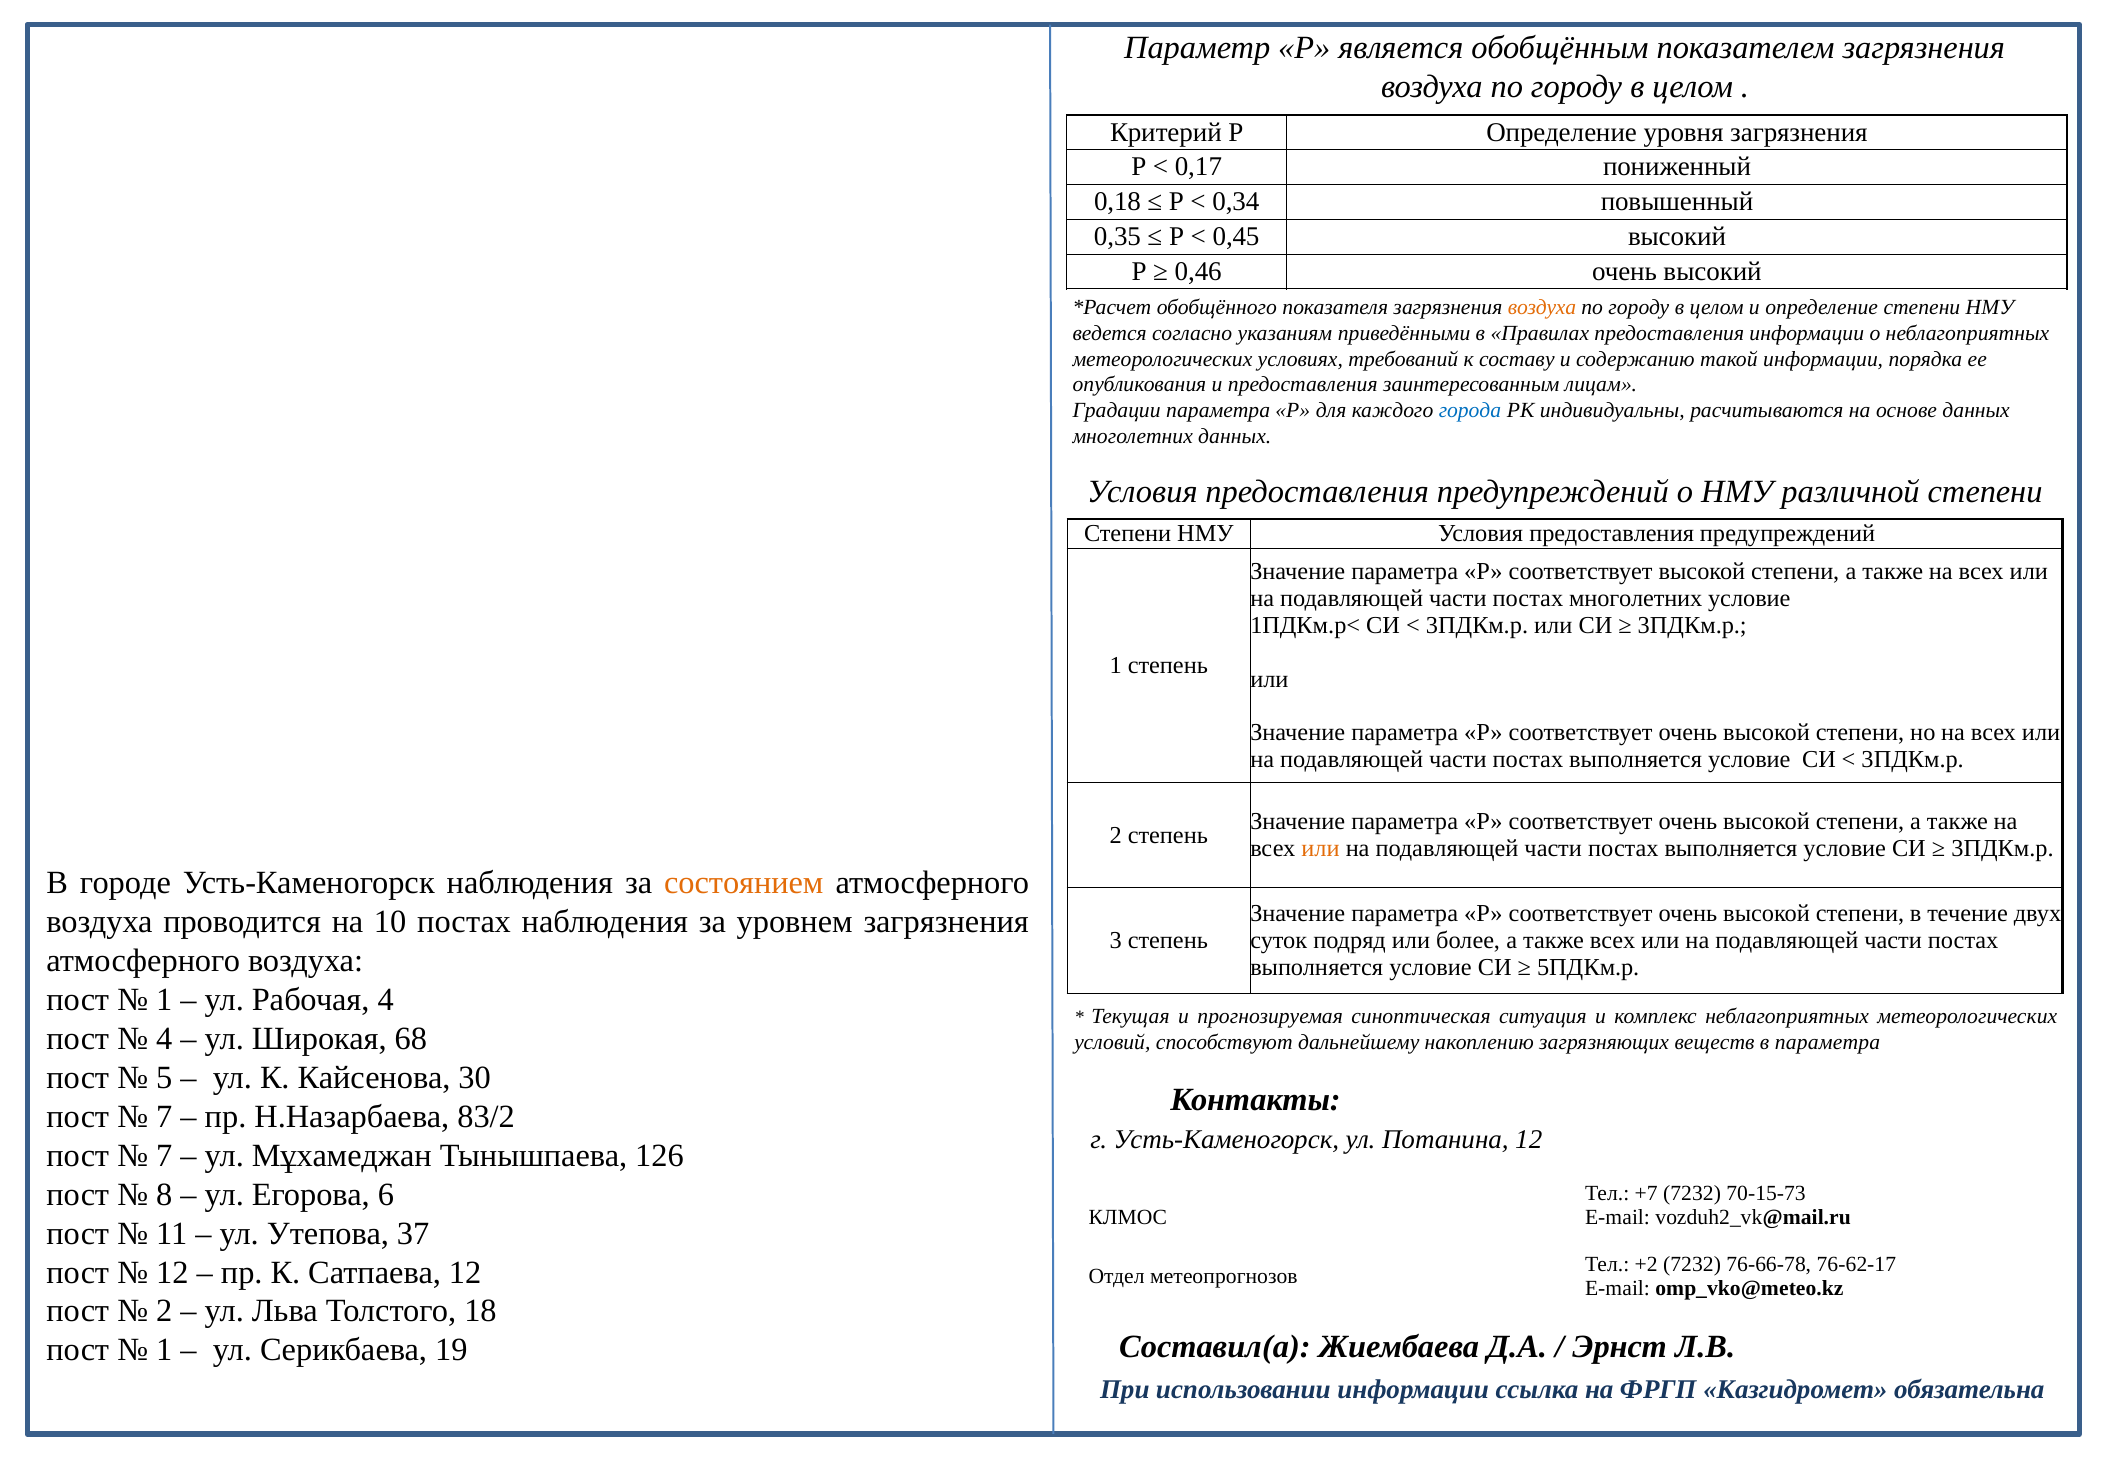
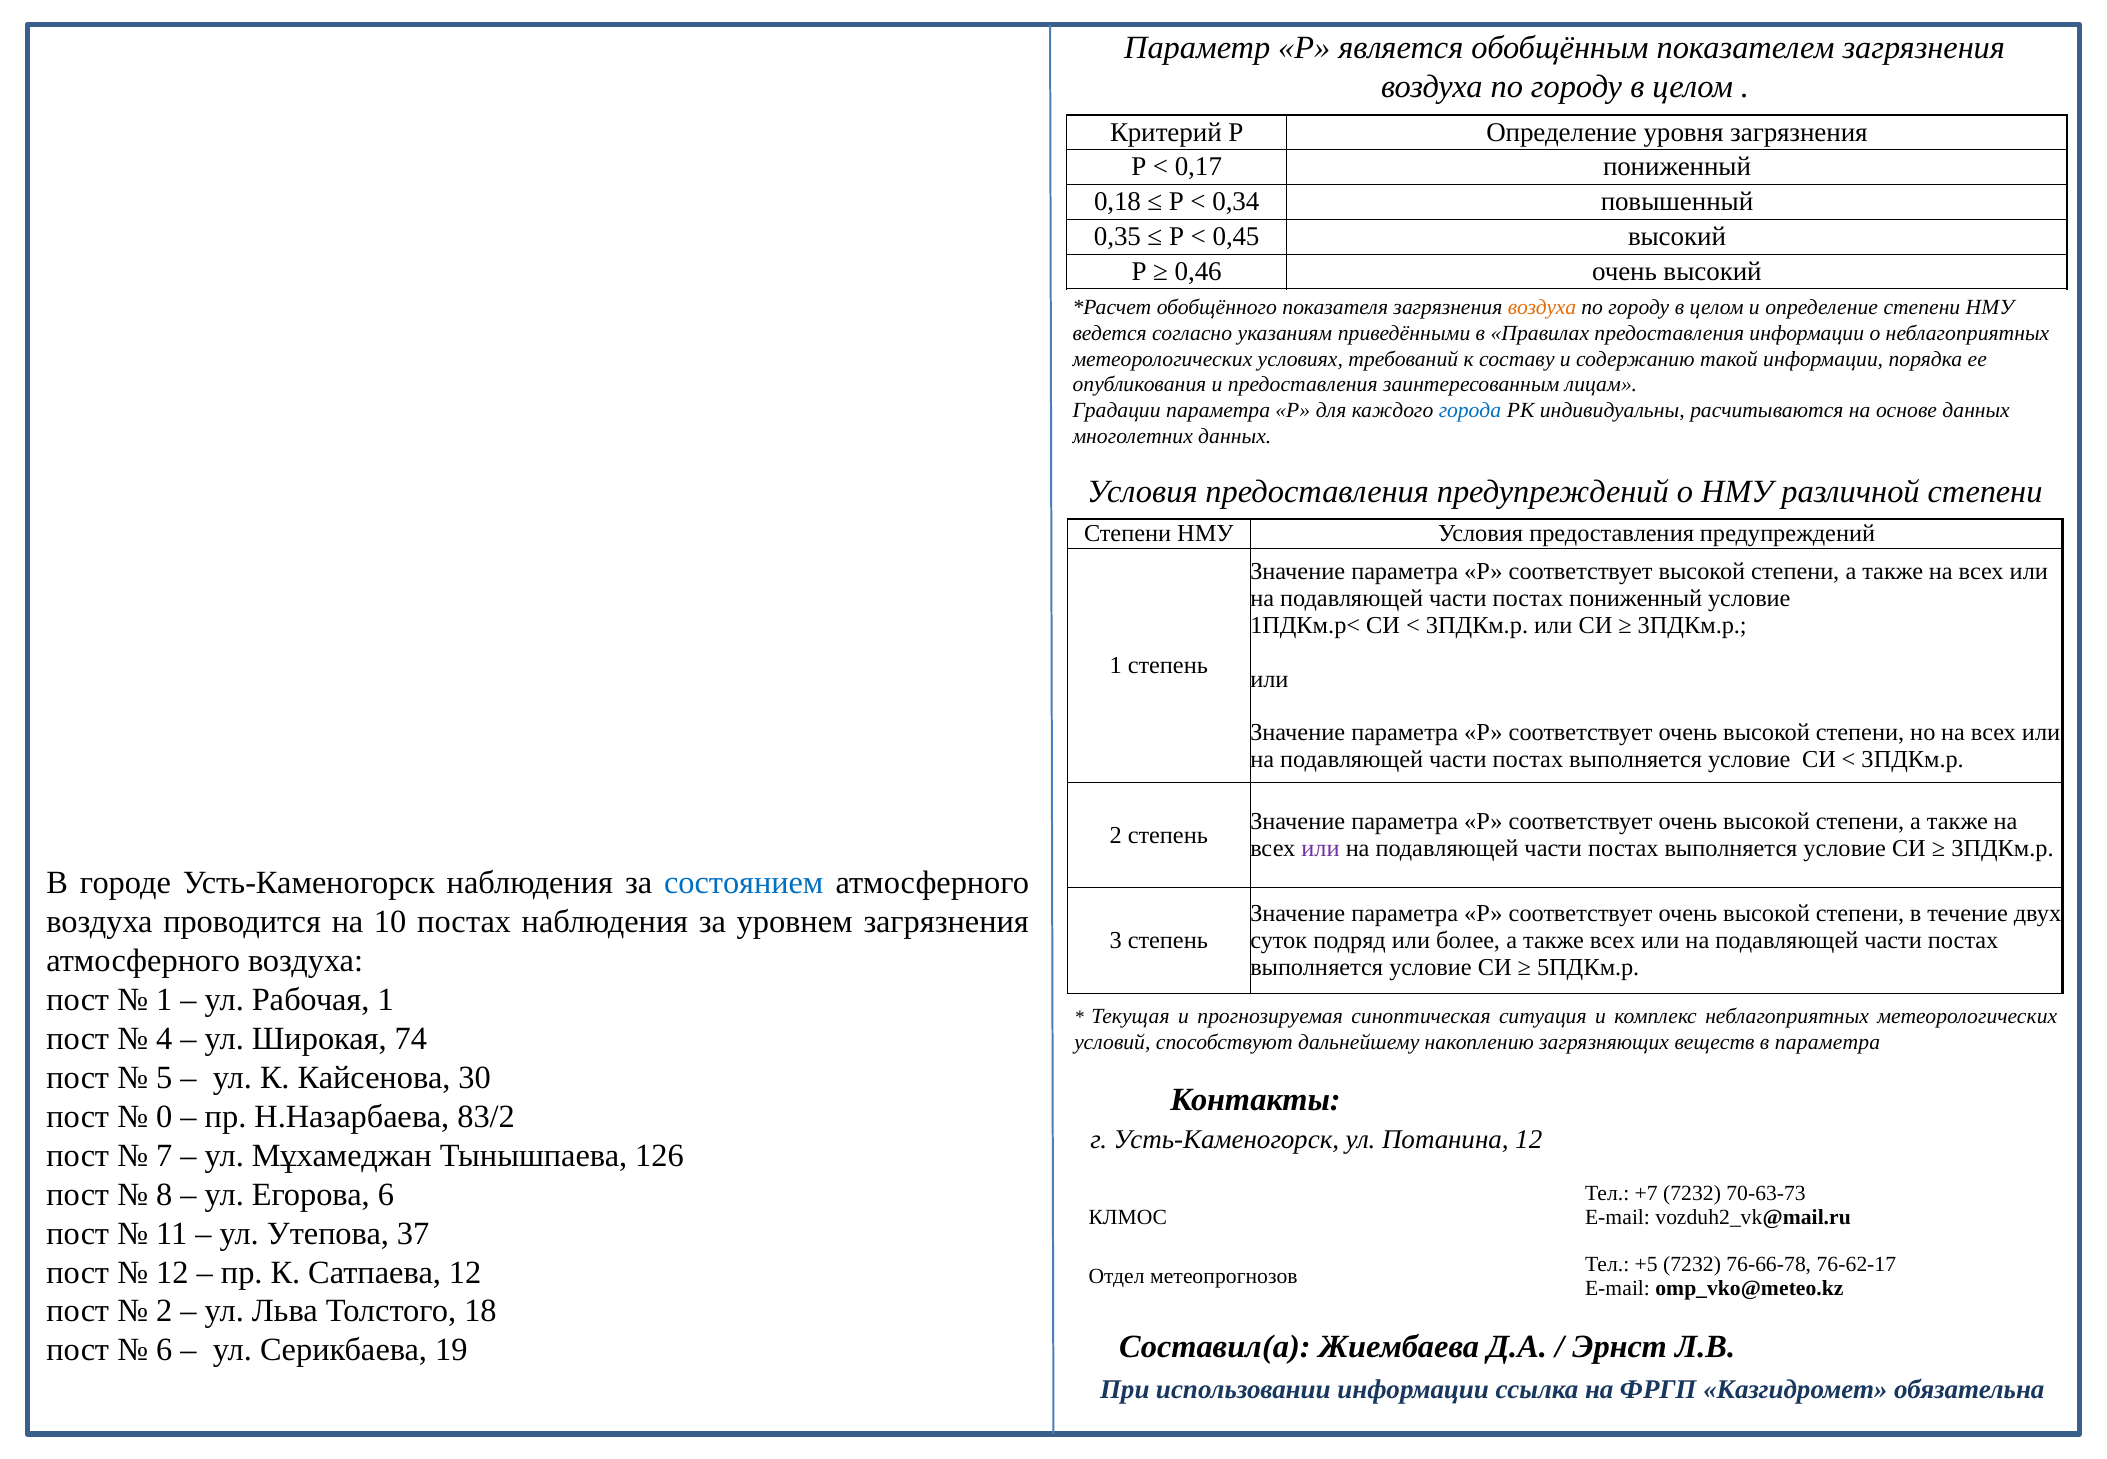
постах многолетних: многолетних -> пониженный (1636, 598)
или colour: orange -> purple (1320, 849)
состоянием colour: orange -> blue (744, 883)
Рабочая 4: 4 -> 1 (386, 1000)
68: 68 -> 74 (411, 1039)
7: 7 -> 0 (164, 1116)
70-15-73: 70-15-73 -> 70-63-73 (1766, 1193)
+2: +2 -> +5 (1646, 1264)
1: 1 -> 6 (164, 1350)
